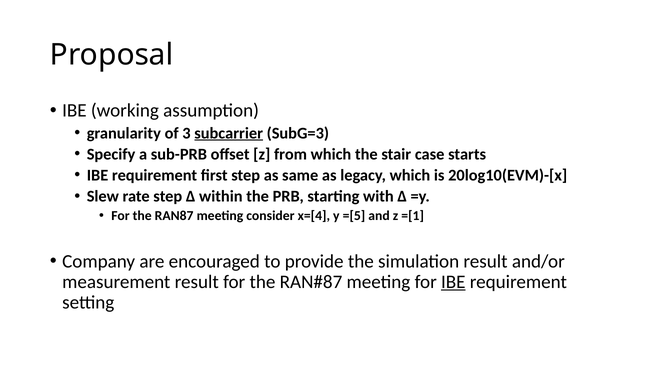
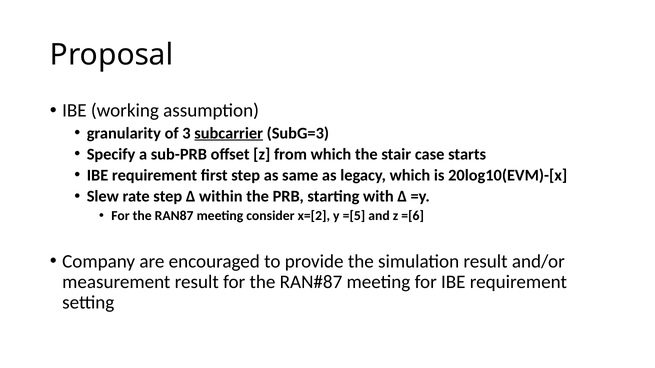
x=[4: x=[4 -> x=[2 (314, 216)
=[1: =[1 -> =[6 (413, 216)
IBE underline: present -> none (453, 282)
